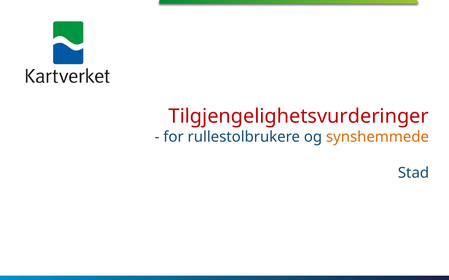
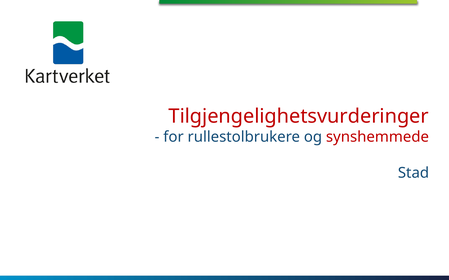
synshemmede colour: orange -> red (377, 137)
